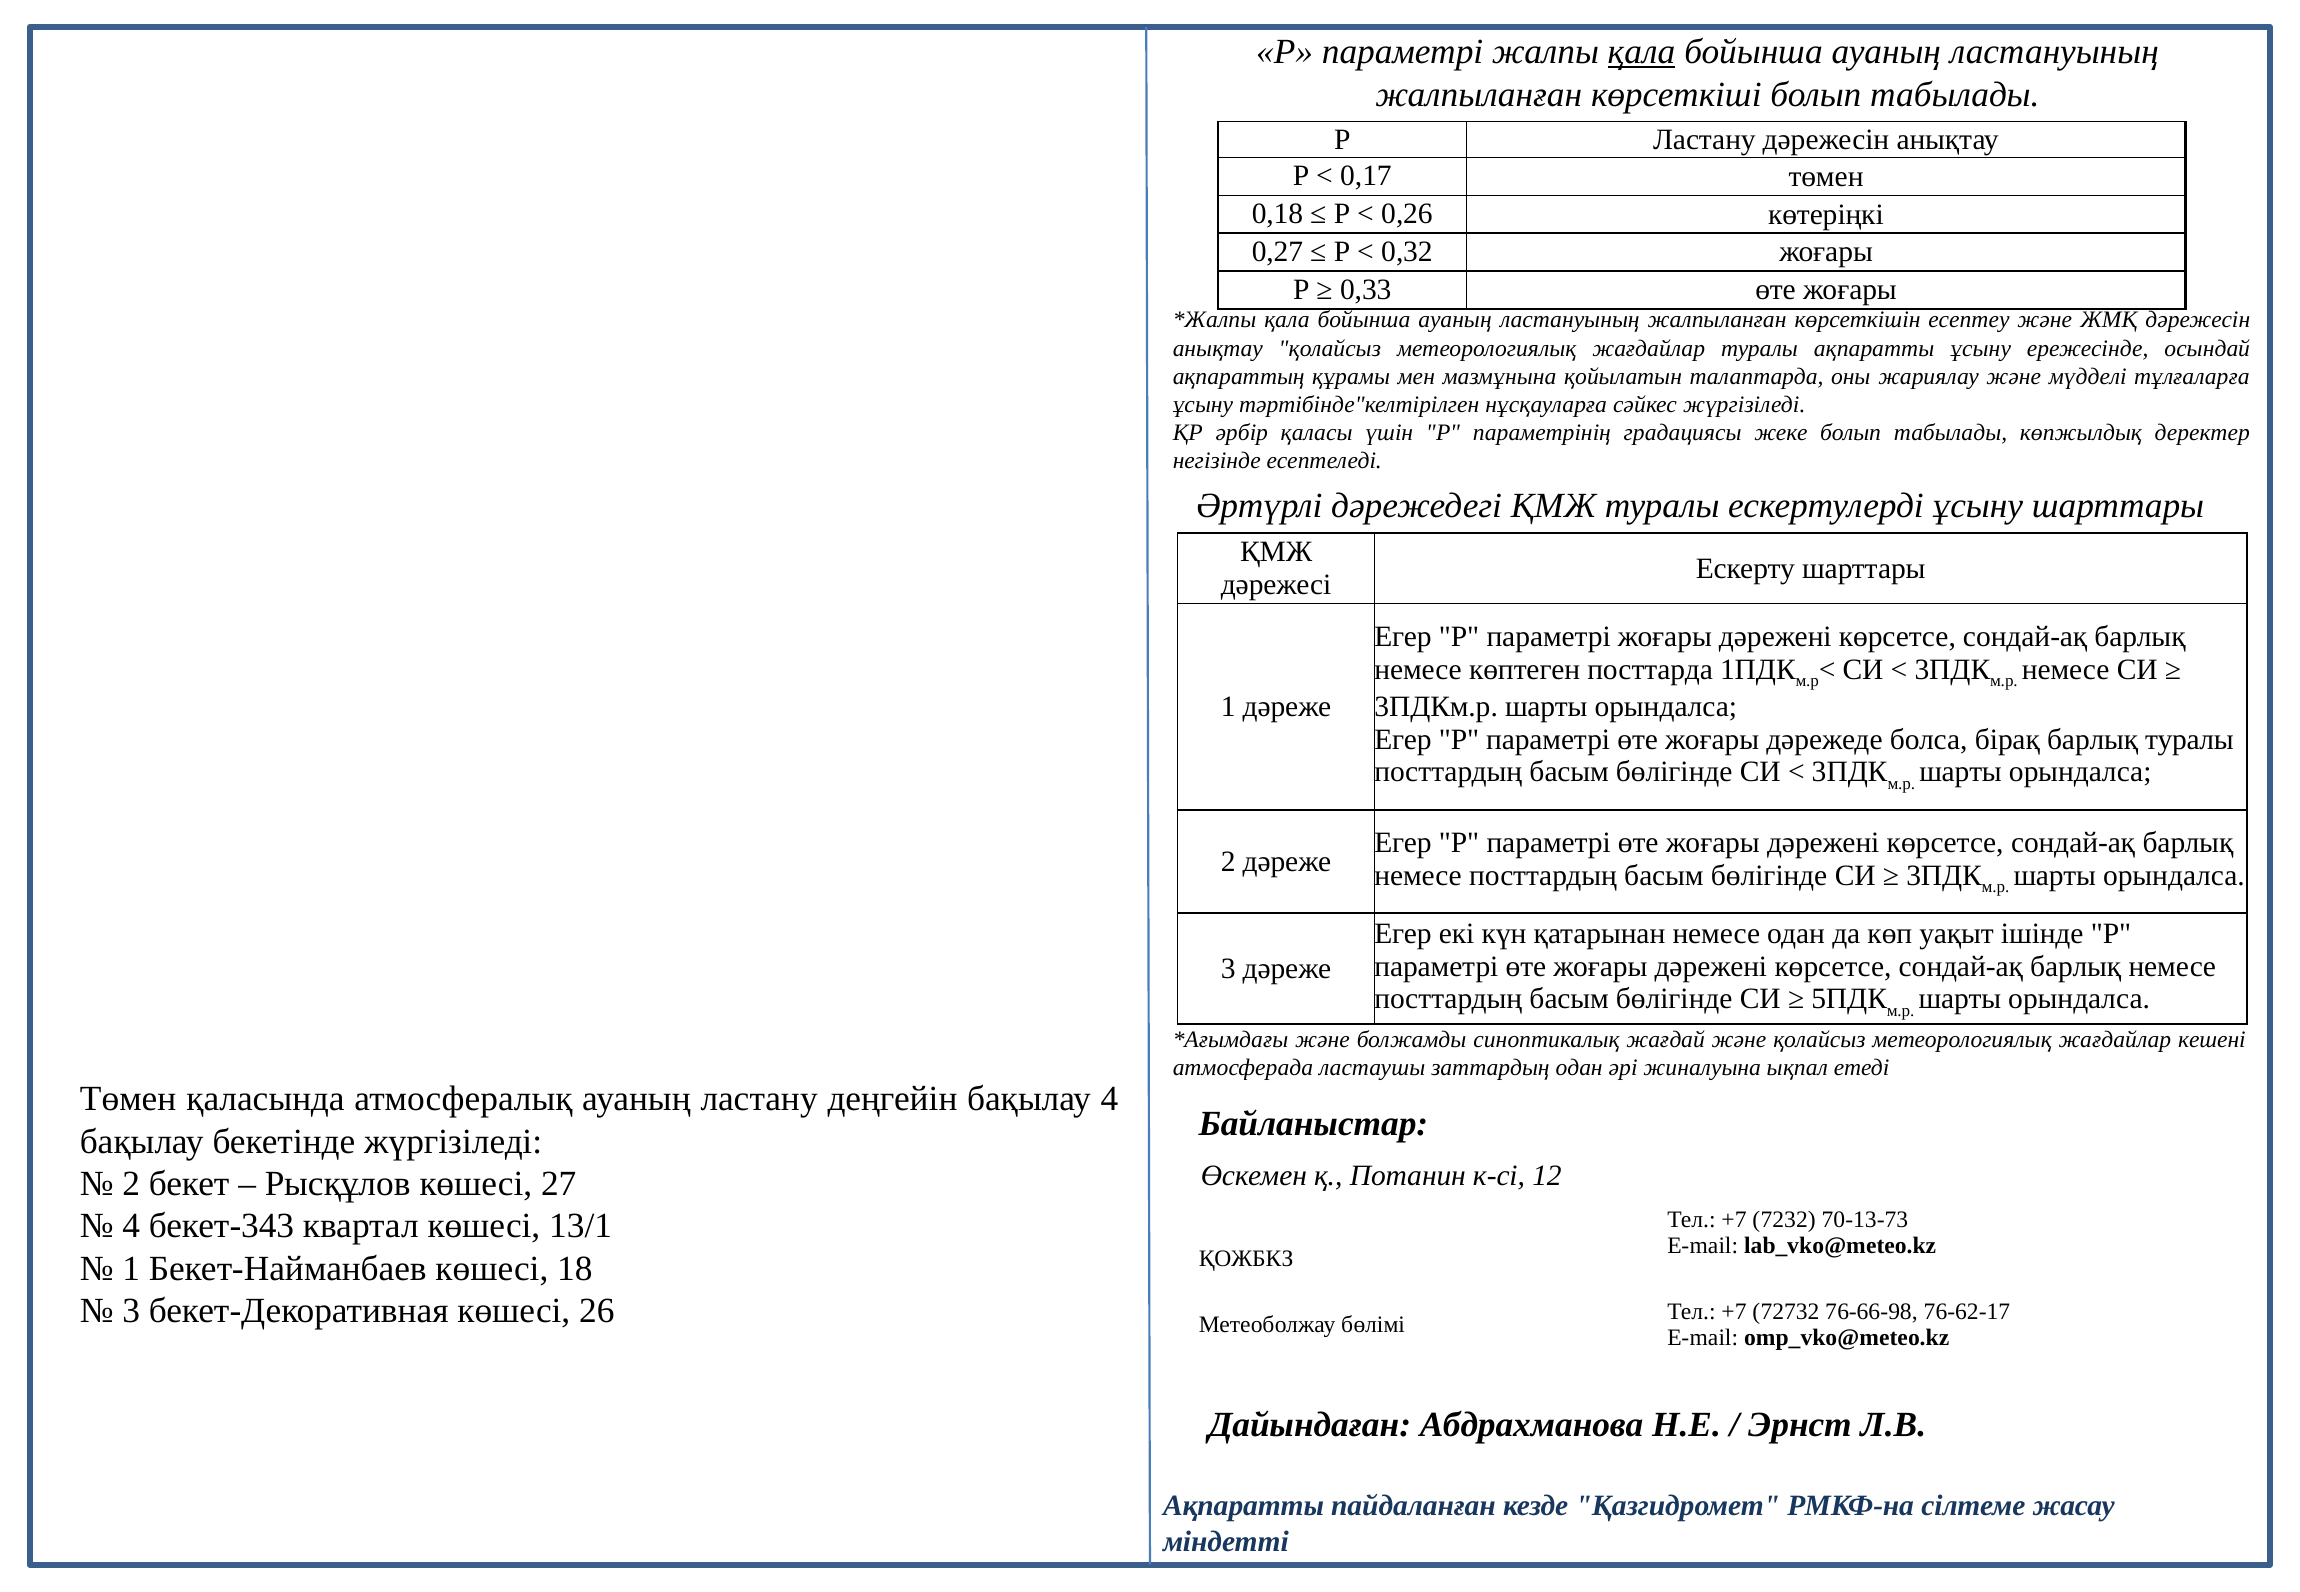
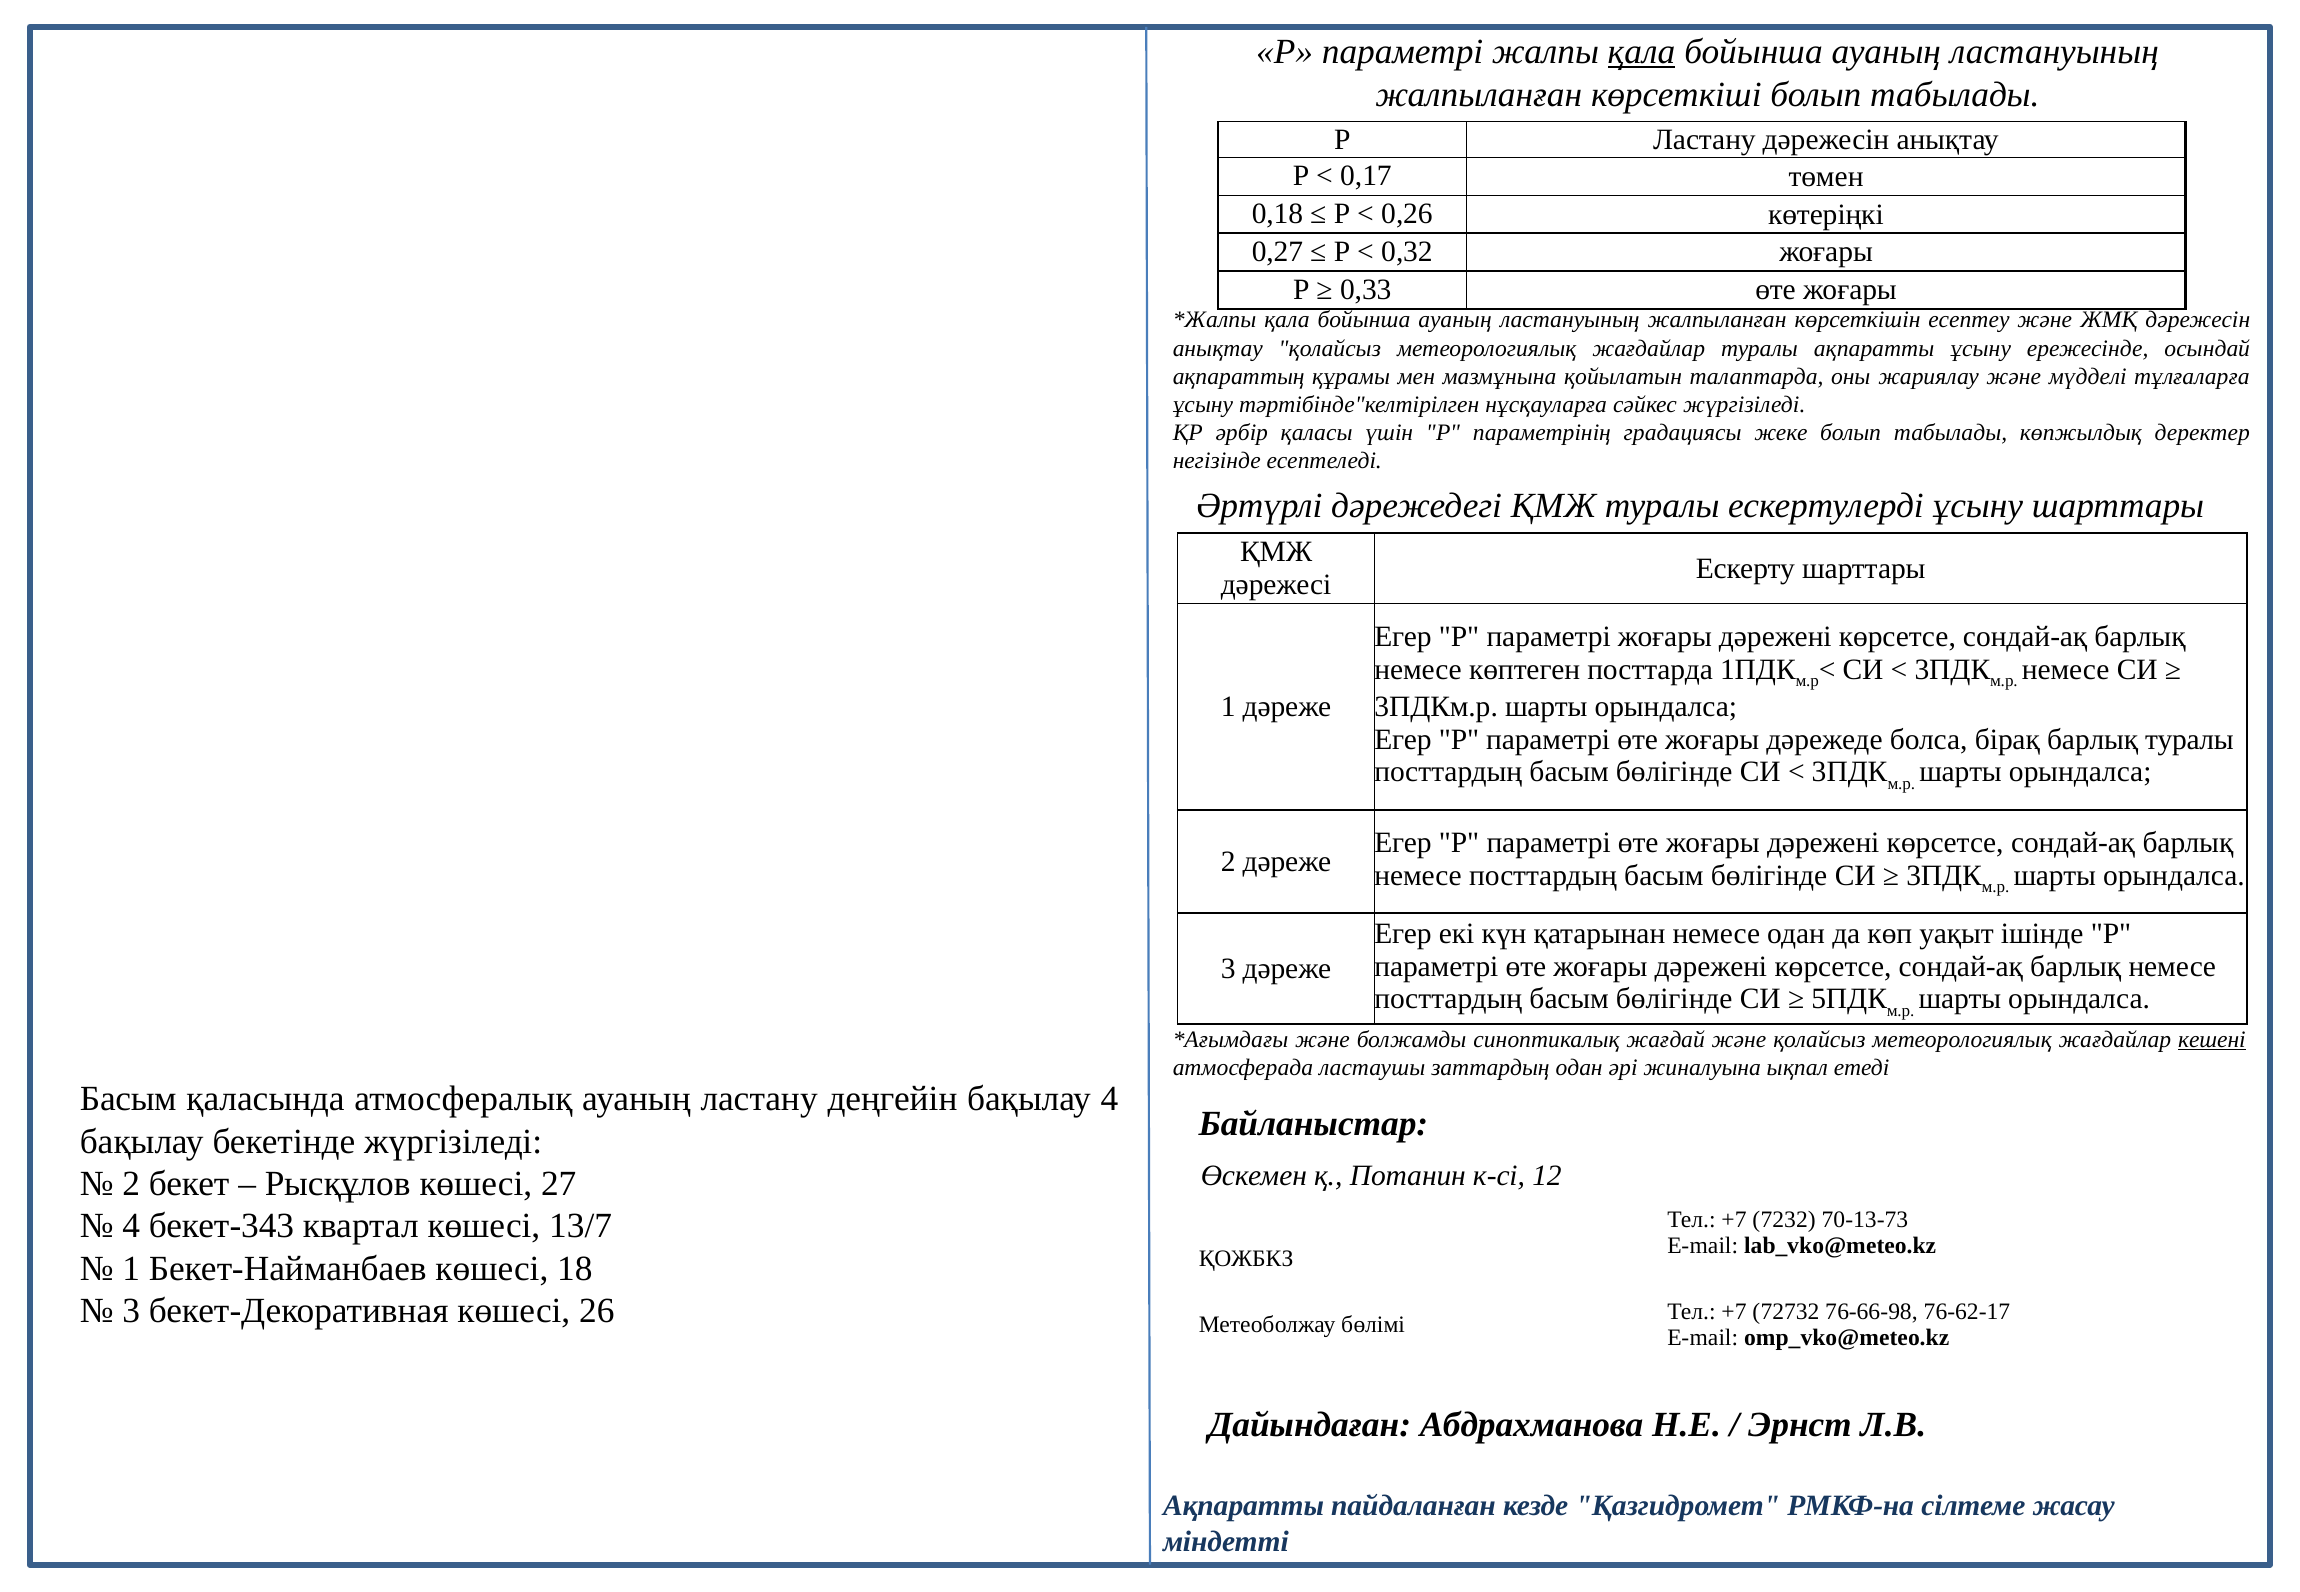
кешені underline: none -> present (2212, 1040)
Төмен: Төмен -> Басым (128, 1099)
13/1: 13/1 -> 13/7 (581, 1227)
